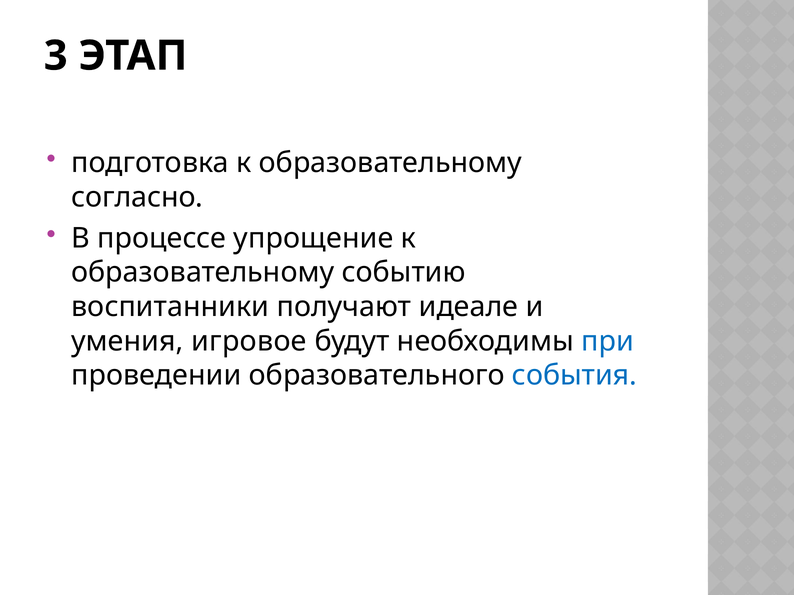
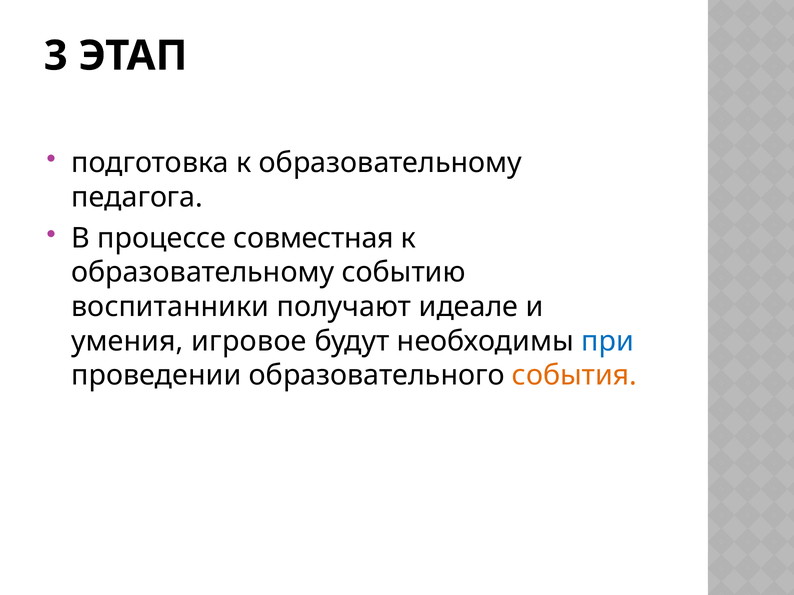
согласно: согласно -> педагога (137, 197)
упрощение: упрощение -> совместная (314, 238)
события colour: blue -> orange (575, 376)
